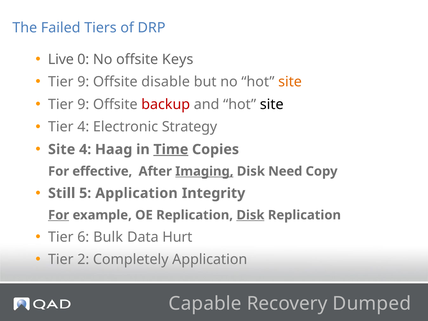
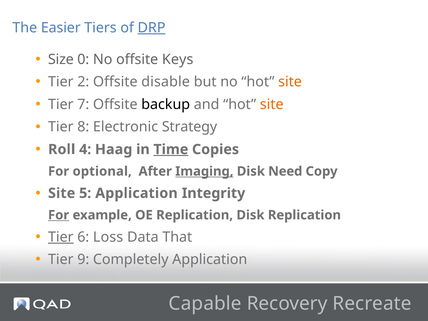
Failed: Failed -> Easier (61, 28)
DRP underline: none -> present (151, 28)
Live: Live -> Size (61, 59)
9: 9 -> 2 (83, 82)
9: 9 -> 7 (83, 104)
backup colour: red -> black (166, 104)
site colour: black -> orange (272, 104)
Tier 4: 4 -> 8 (83, 127)
Site: Site -> Roll (62, 149)
effective: effective -> optional (102, 171)
Still: Still -> Site (62, 193)
Disk underline: present -> none (250, 215)
Tier underline: none -> present (61, 237)
Bulk: Bulk -> Loss (108, 237)
Hurt: Hurt -> That (177, 237)
2: 2 -> 9 (83, 260)
Dumped: Dumped -> Recreate (372, 304)
